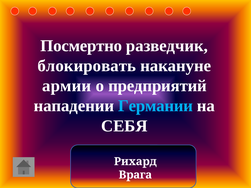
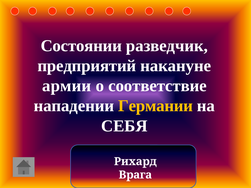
Посмертно: Посмертно -> Состоянии (81, 46)
блокировать: блокировать -> предприятий (87, 66)
предприятий: предприятий -> соответствие (157, 86)
Германии colour: light blue -> yellow (156, 106)
